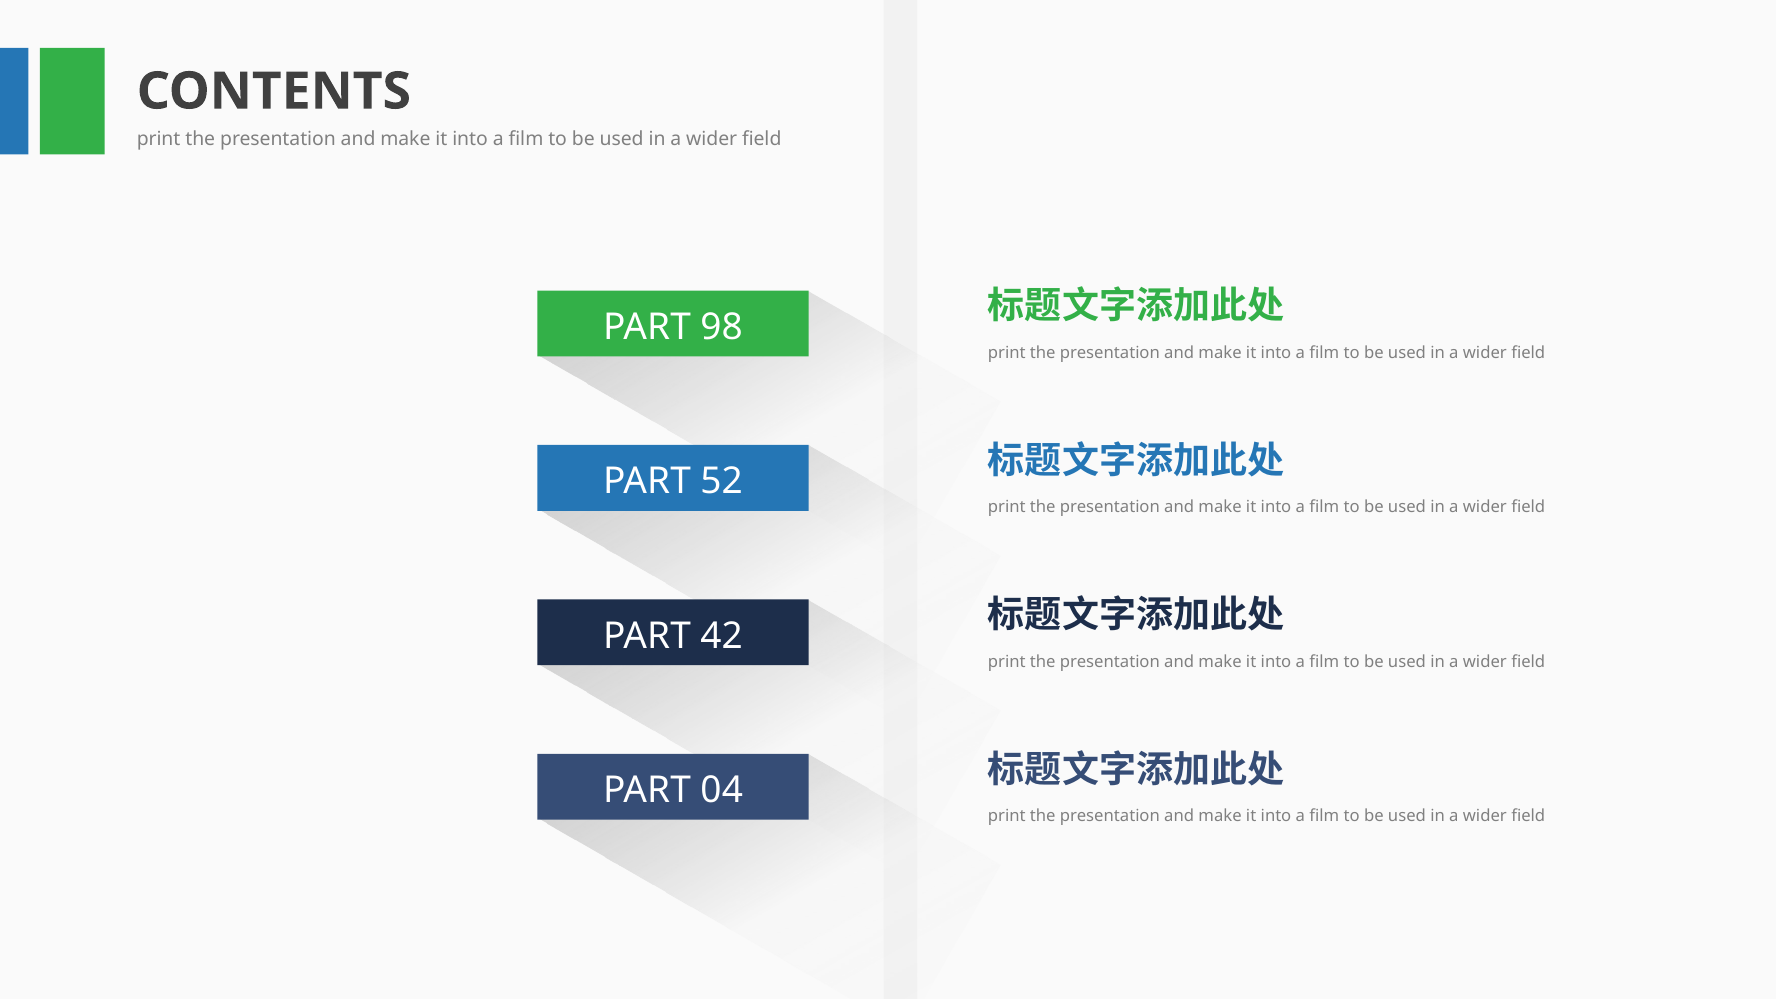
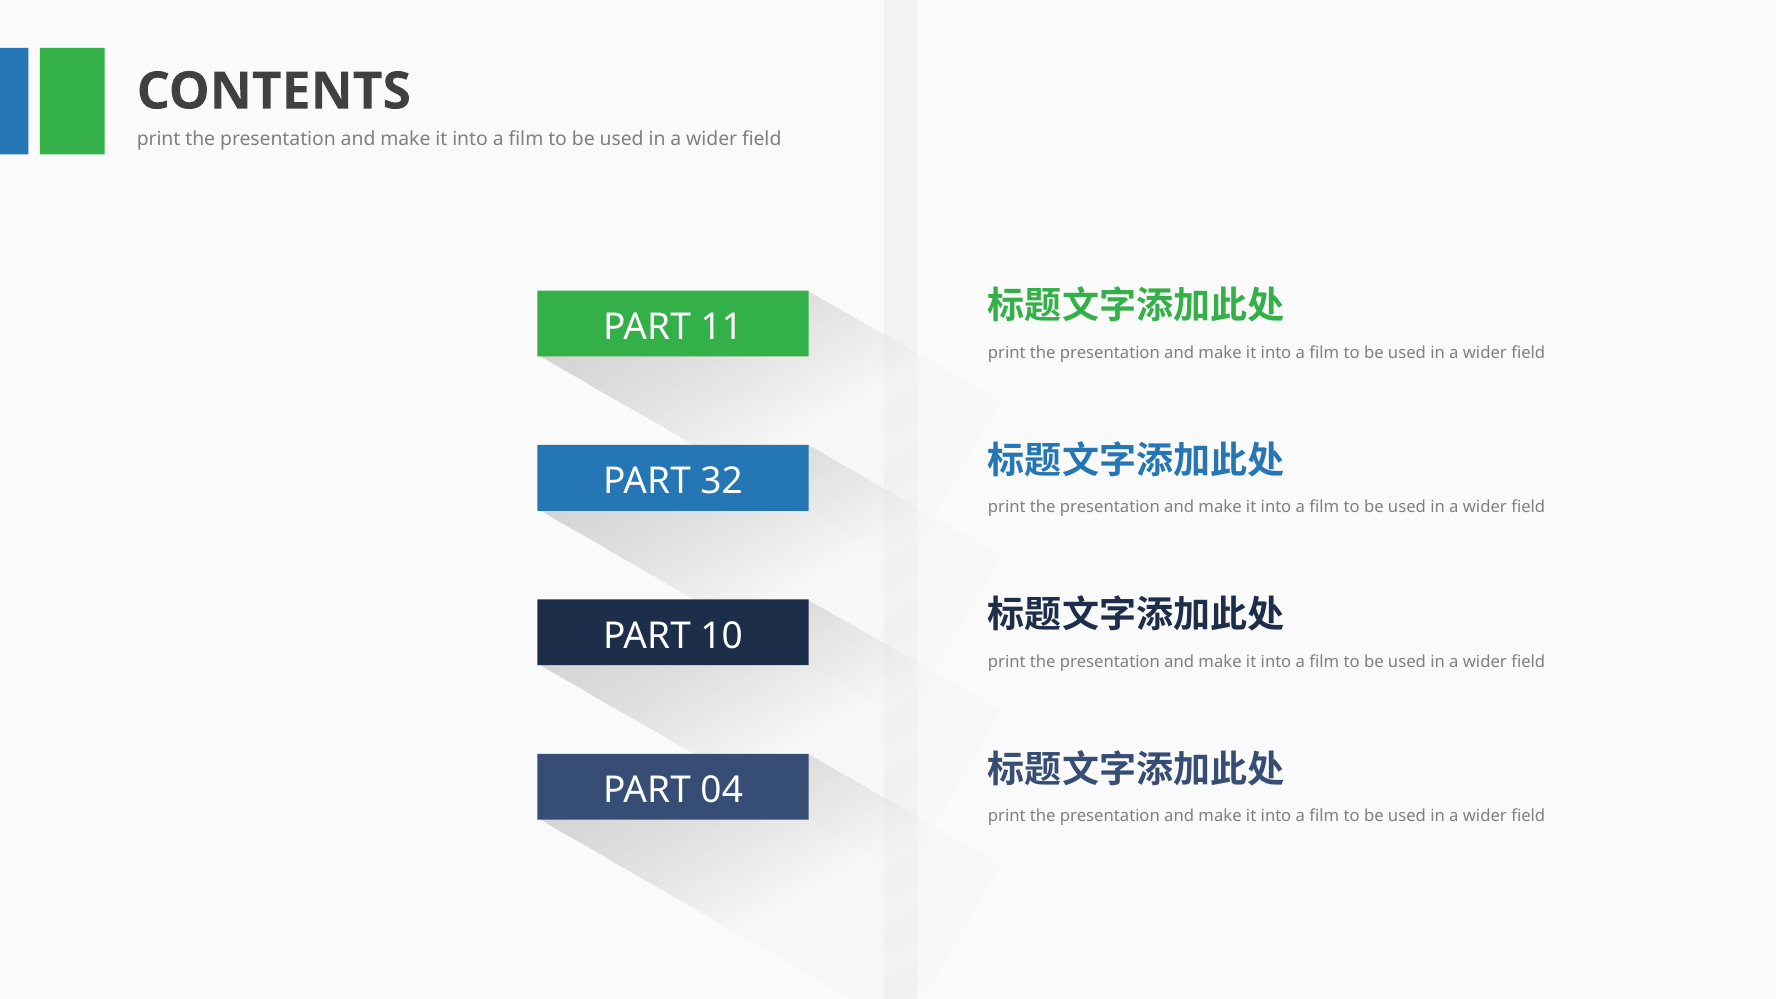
98: 98 -> 11 (722, 327)
52: 52 -> 32 (722, 482)
42: 42 -> 10 (722, 636)
